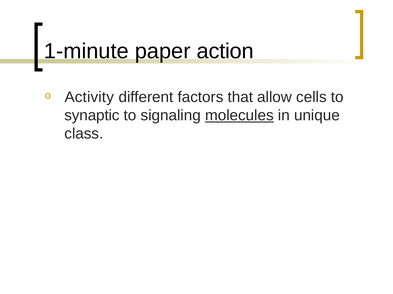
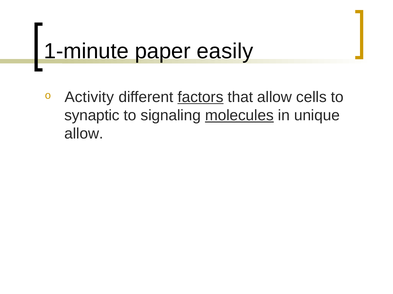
action: action -> easily (225, 51)
factors underline: none -> present (201, 97)
class: class -> allow (84, 134)
